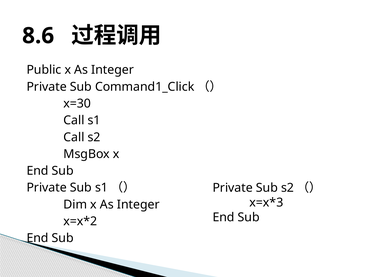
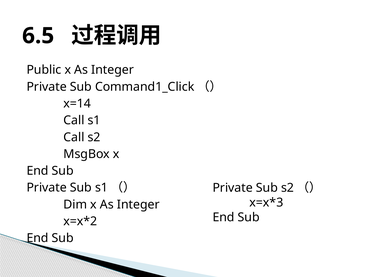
8.6: 8.6 -> 6.5 (38, 36)
x=30: x=30 -> x=14 (77, 103)
